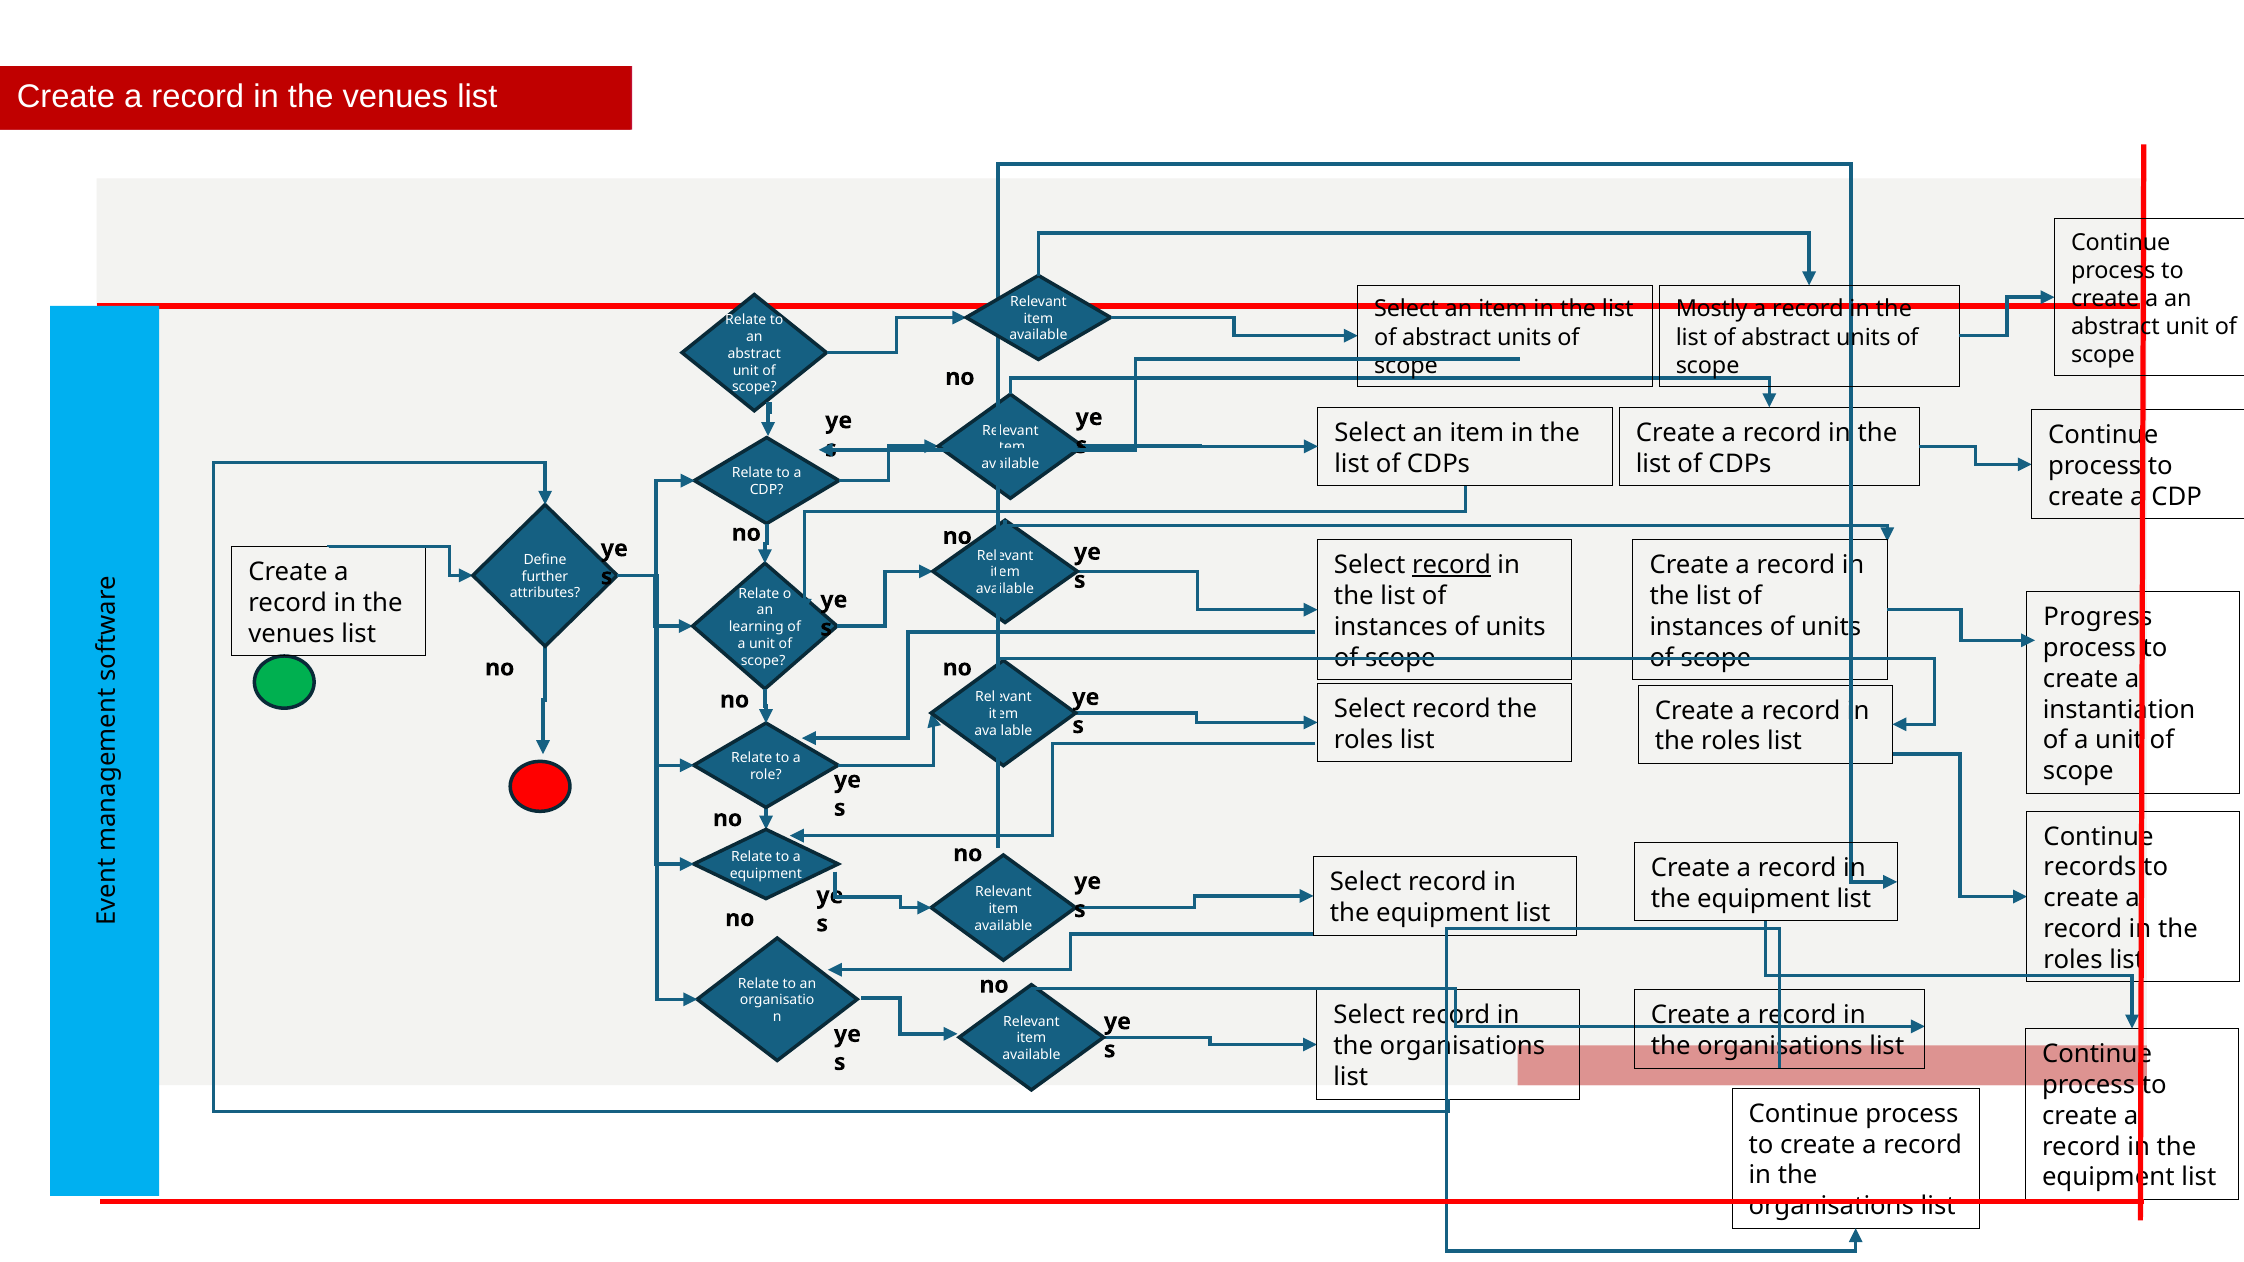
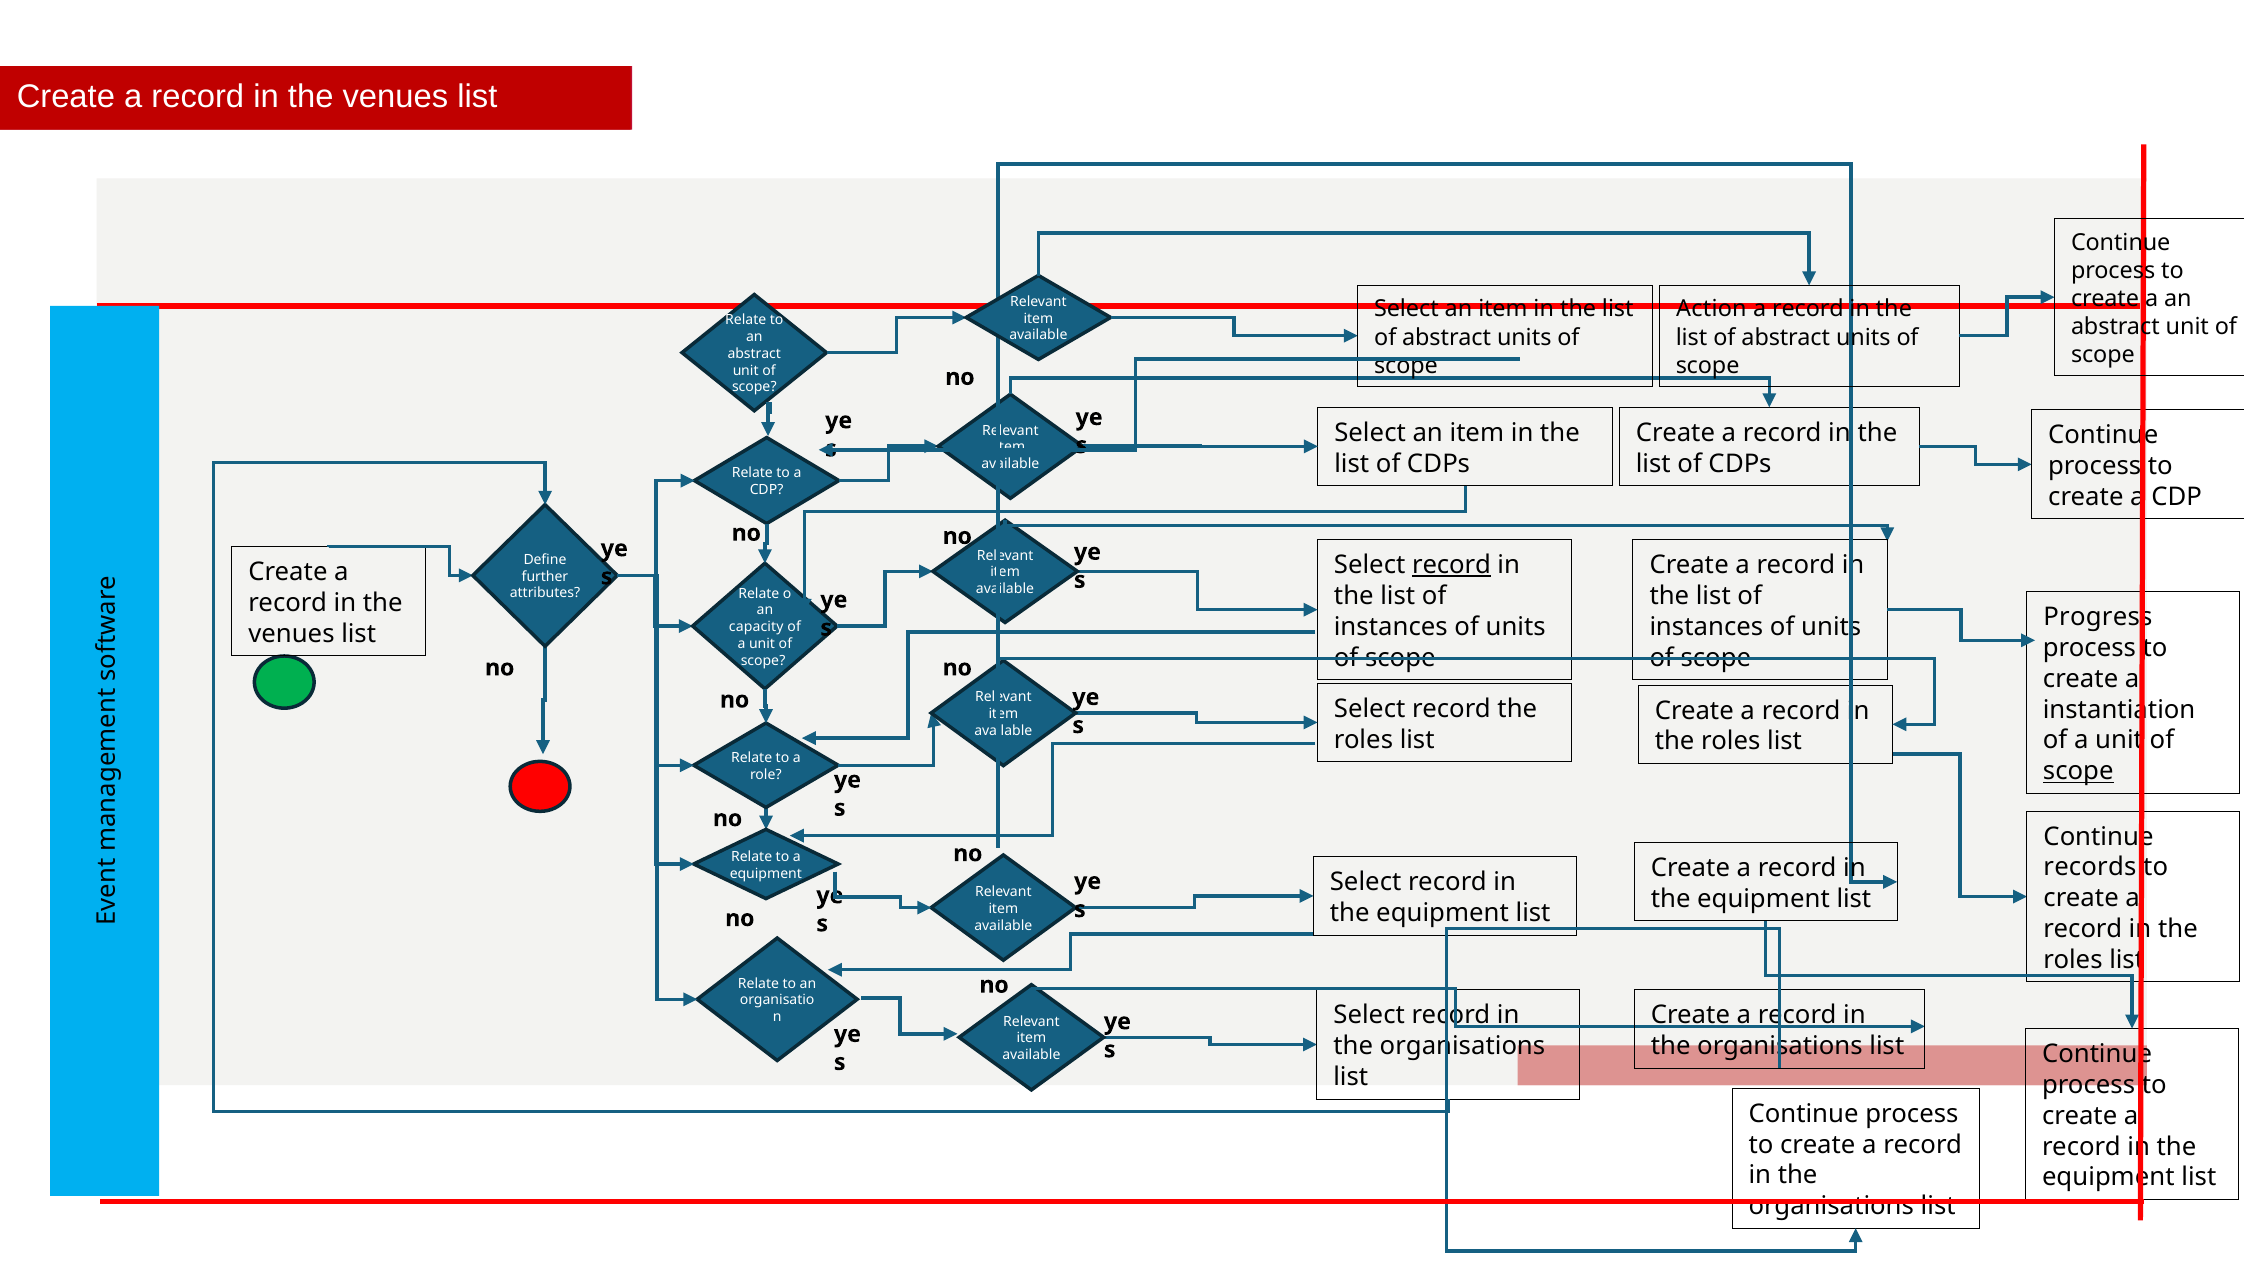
Mostly: Mostly -> Action (1711, 309)
learning: learning -> capacity (756, 627)
scope underline: none -> present (2078, 771)
